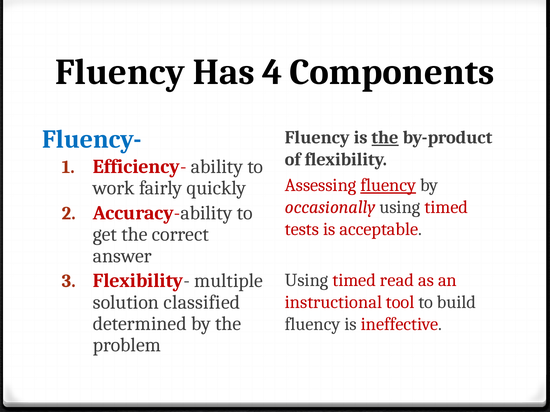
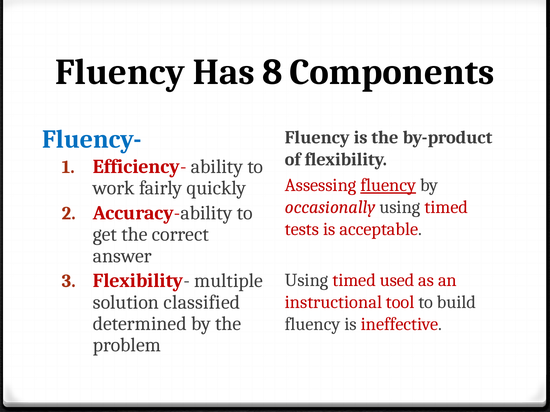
4: 4 -> 8 (272, 72)
the underline: present -> none (385, 138)
read: read -> used (397, 281)
